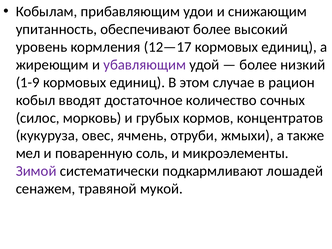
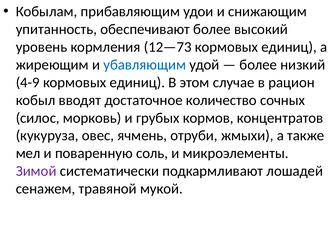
12—17: 12—17 -> 12—73 (168, 47)
убавляющим colour: purple -> blue (145, 65)
1-9: 1-9 -> 4-9 (28, 82)
